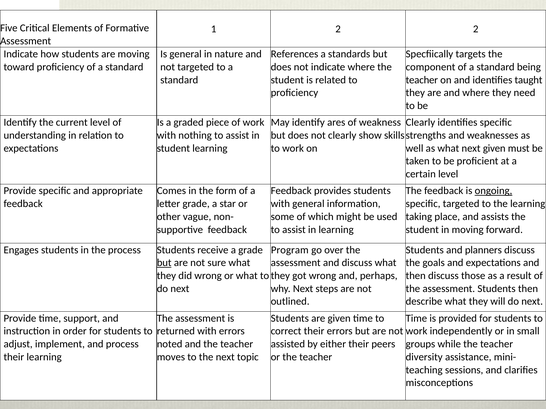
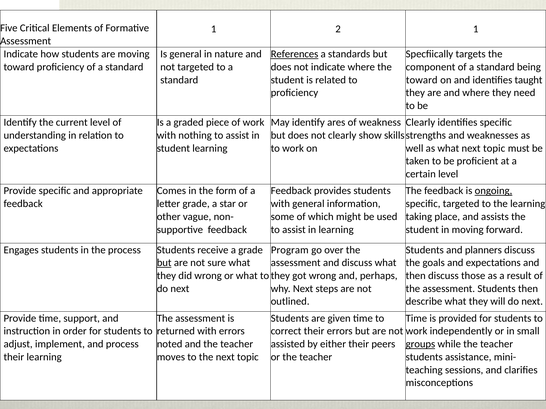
2 2: 2 -> 1 (476, 29)
References underline: none -> present (295, 54)
teacher: teacher -> toward (422, 80)
what next given: given -> topic (494, 148)
groups underline: none -> present (420, 344)
diversity: diversity -> students (424, 357)
